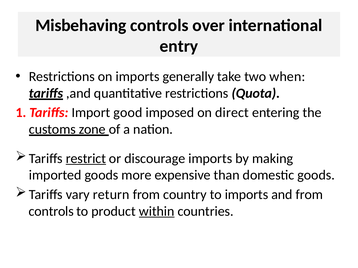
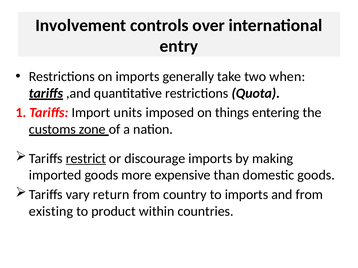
Misbehaving: Misbehaving -> Involvement (81, 25)
good: good -> units (128, 113)
direct: direct -> things (232, 113)
controls: controls -> existing (51, 212)
within underline: present -> none (157, 212)
